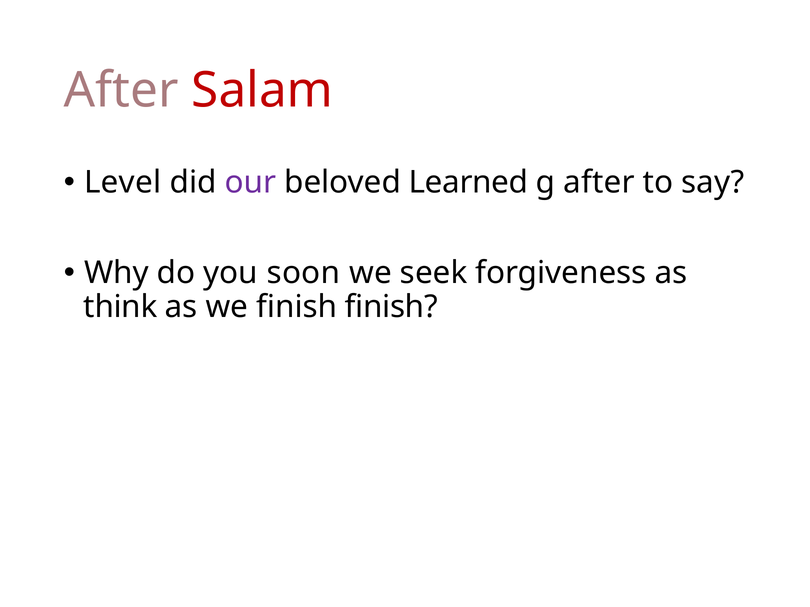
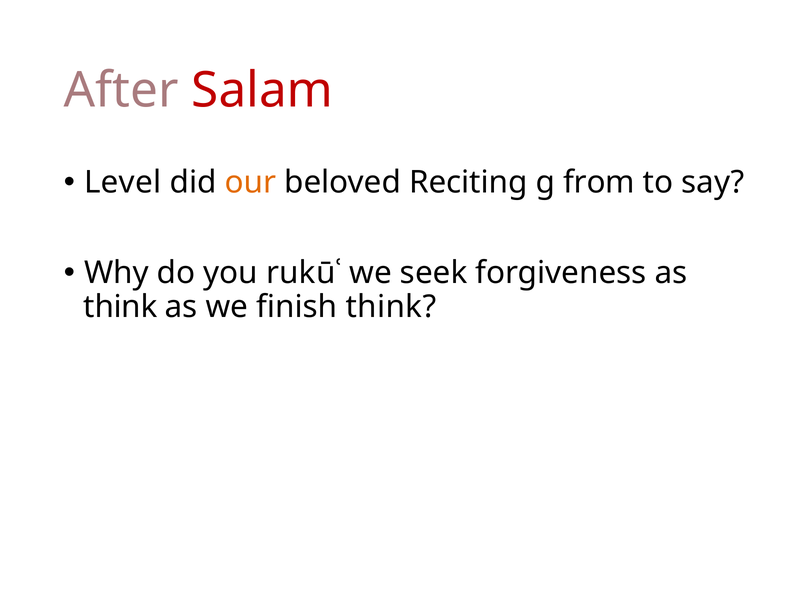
our colour: purple -> orange (250, 183)
Learned: Learned -> Reciting (468, 183)
g after: after -> from (599, 183)
soon: soon -> rukūʿ (304, 273)
finish finish: finish -> think (391, 307)
